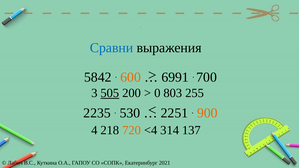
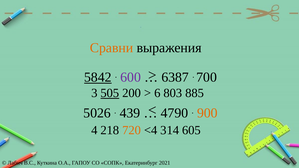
Сравни colour: blue -> orange (112, 48)
5842 underline: none -> present (98, 77)
600 colour: orange -> purple (131, 77)
6991: 6991 -> 6387 (175, 77)
0: 0 -> 6 (157, 93)
255: 255 -> 885 (195, 93)
2235: 2235 -> 5026 (97, 113)
530: 530 -> 439 (130, 113)
2251: 2251 -> 4790 (174, 113)
137: 137 -> 605 (191, 130)
